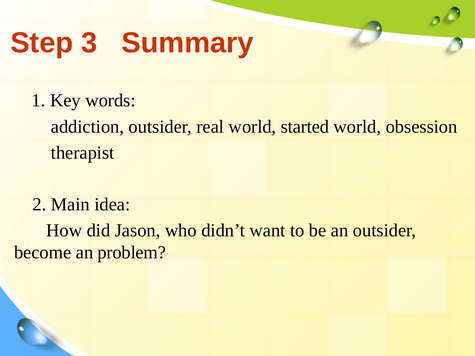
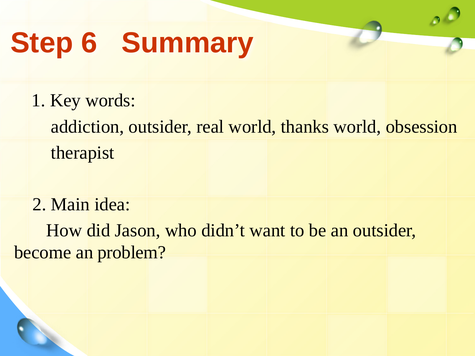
3: 3 -> 6 (89, 43)
started: started -> thanks (305, 127)
